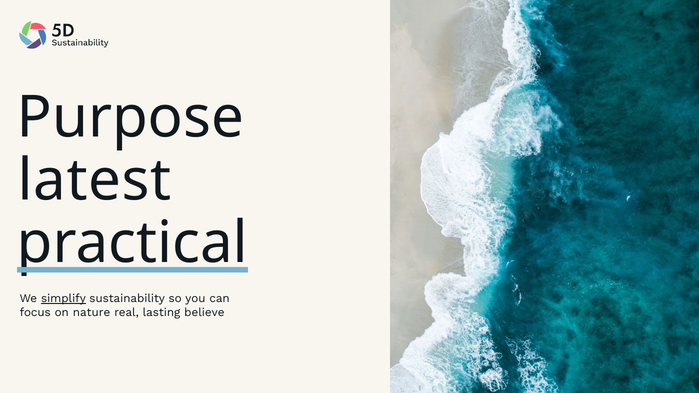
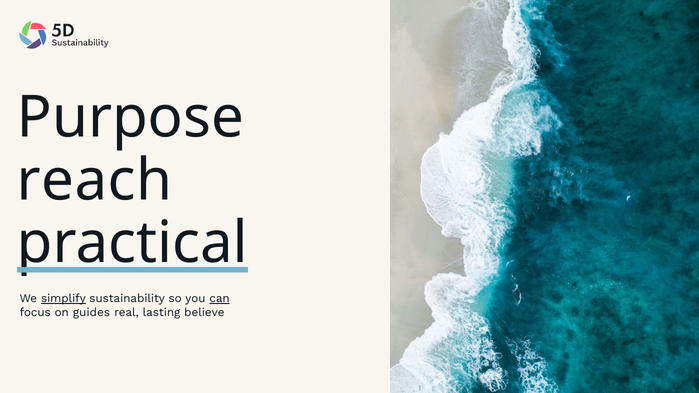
latest: latest -> reach (95, 181)
can underline: none -> present (220, 299)
nature: nature -> guides (92, 313)
